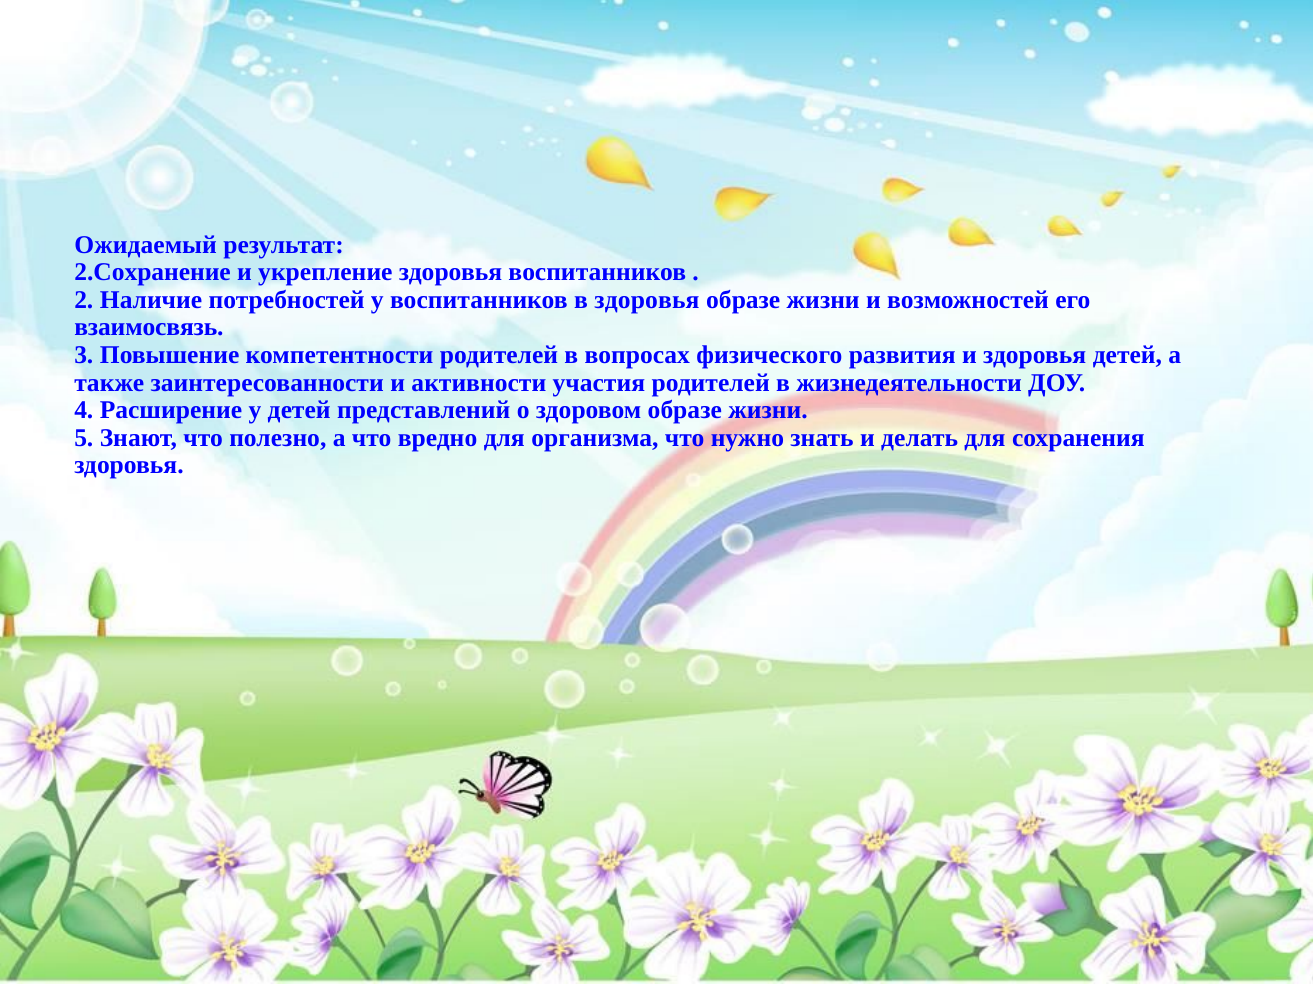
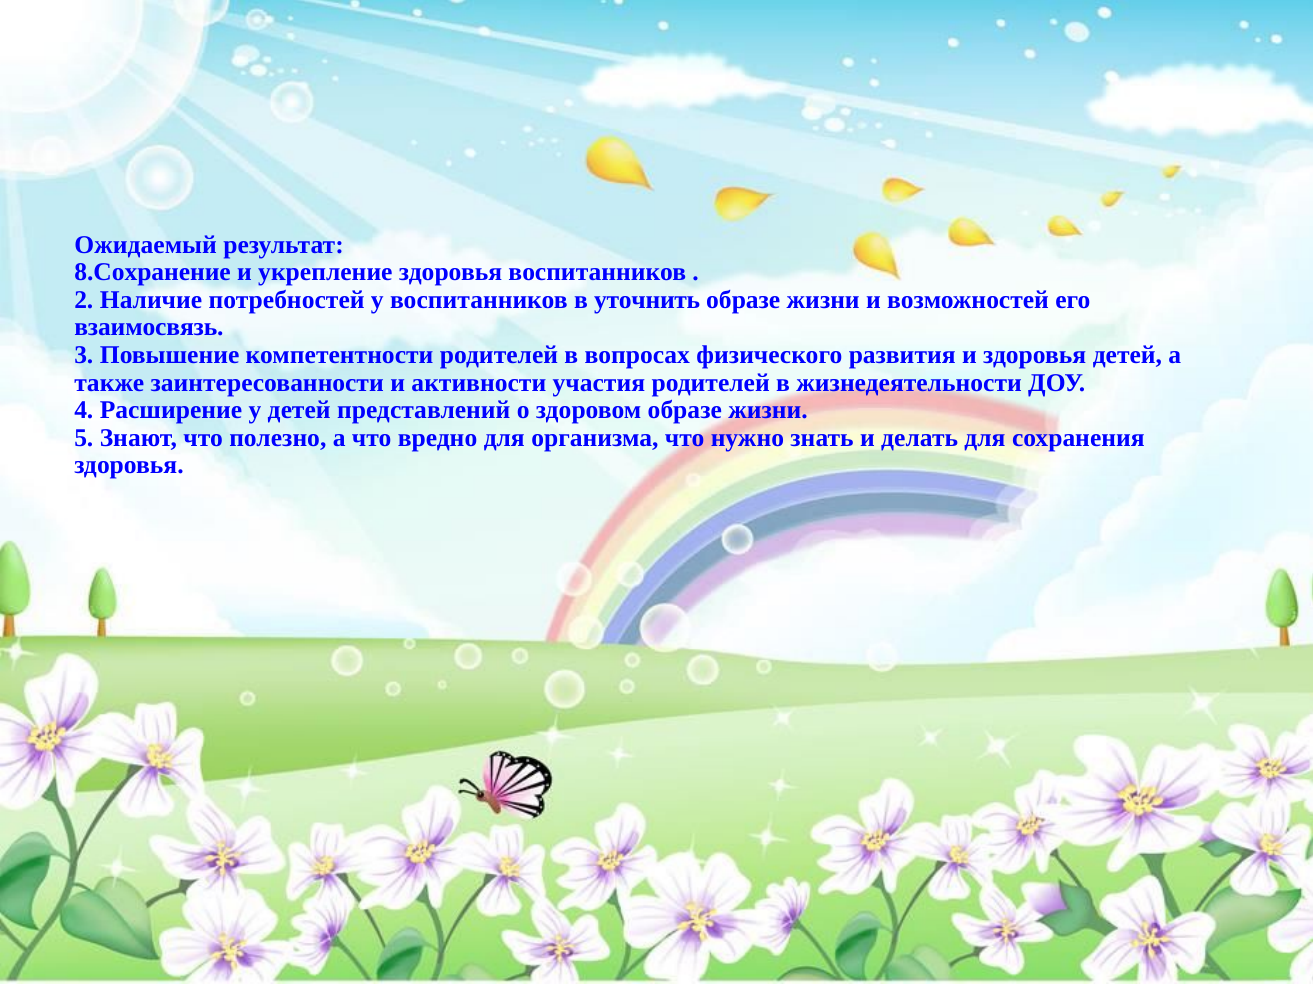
2.Сохранение: 2.Сохранение -> 8.Сохранение (153, 273)
в здоровья: здоровья -> уточнить (647, 300)
